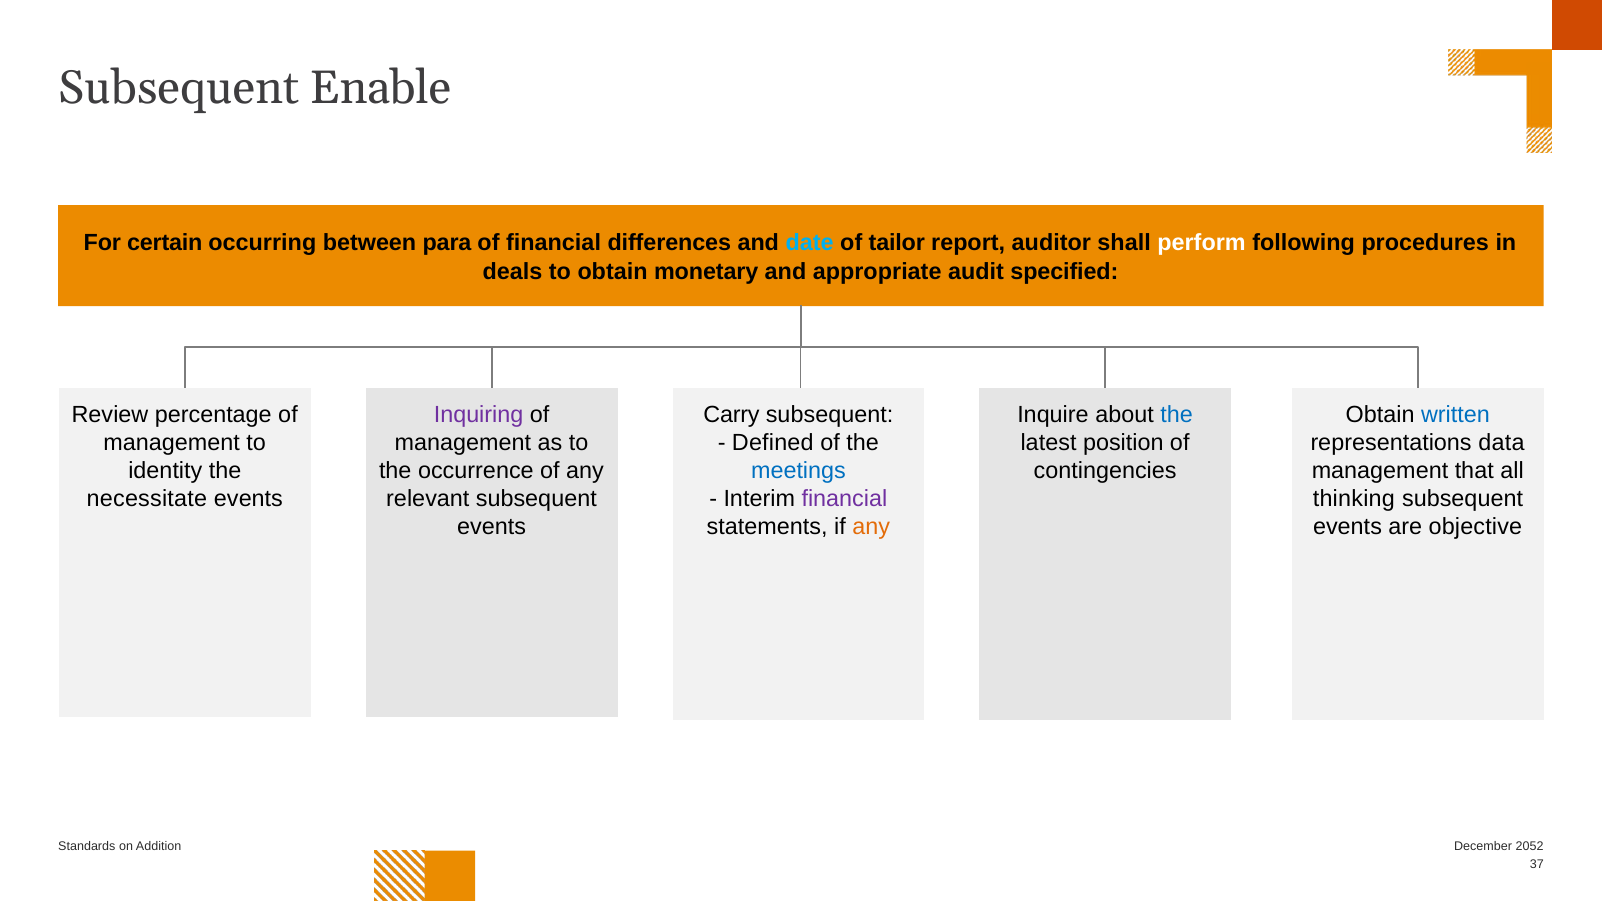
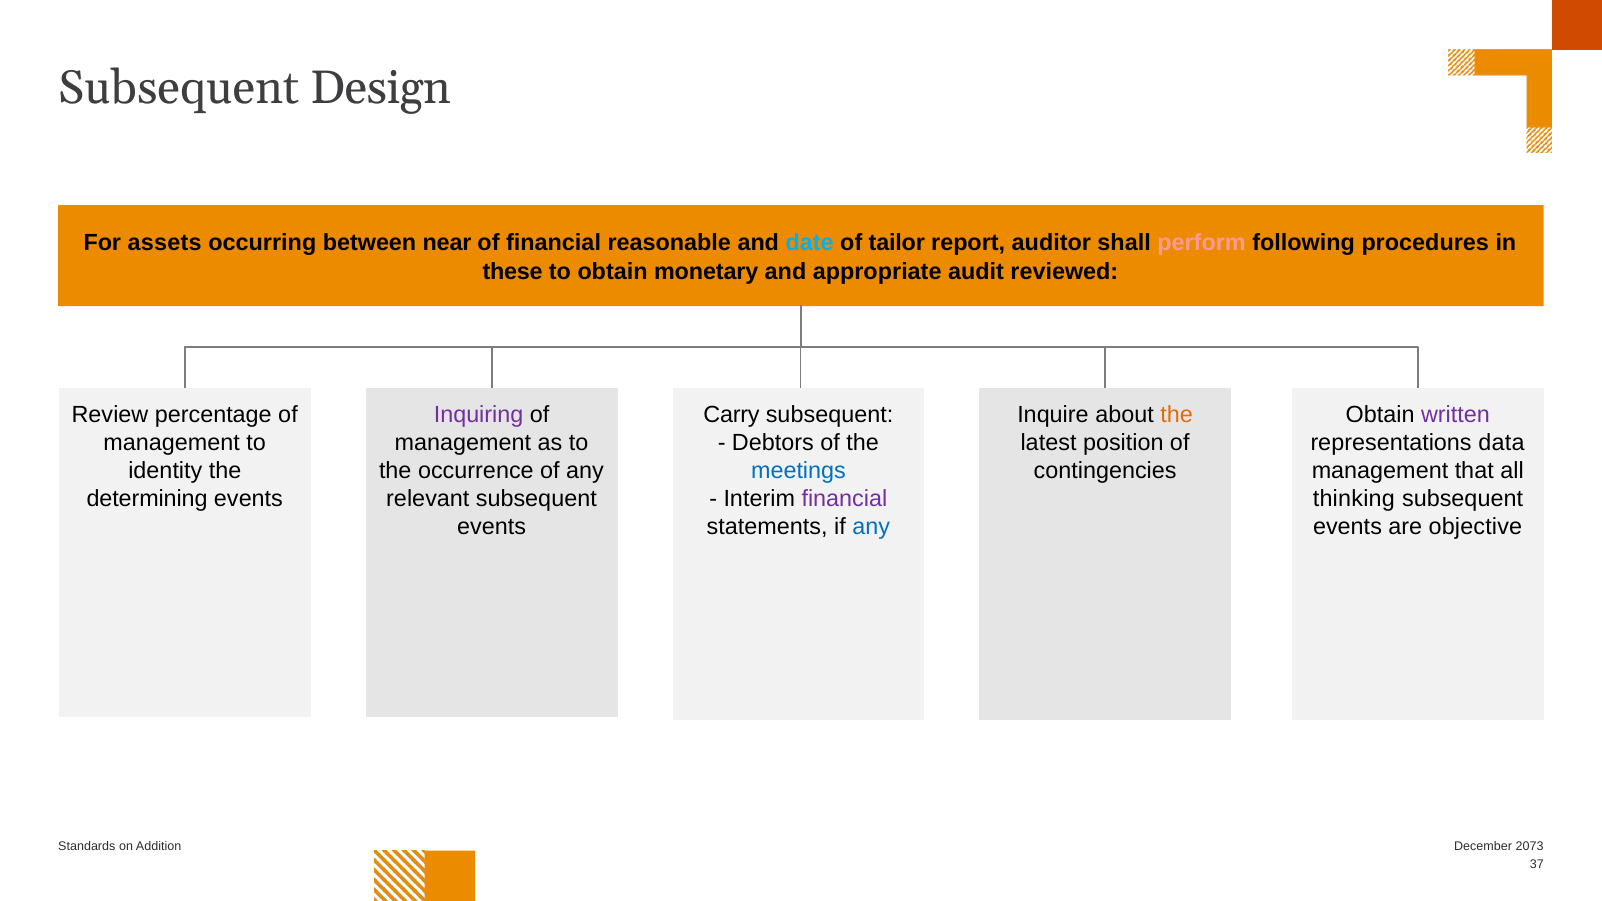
Enable: Enable -> Design (380, 88)
certain: certain -> assets (165, 243)
para: para -> near (447, 243)
differences: differences -> reasonable (669, 243)
perform colour: white -> pink (1201, 243)
deals: deals -> these (513, 271)
specified: specified -> reviewed (1064, 271)
the colour: blue -> orange (1177, 415)
written colour: blue -> purple (1455, 415)
Defined: Defined -> Debtors (773, 443)
necessitate: necessitate -> determining (147, 499)
any colour: orange -> blue (871, 527)
2052: 2052 -> 2073 (1530, 846)
